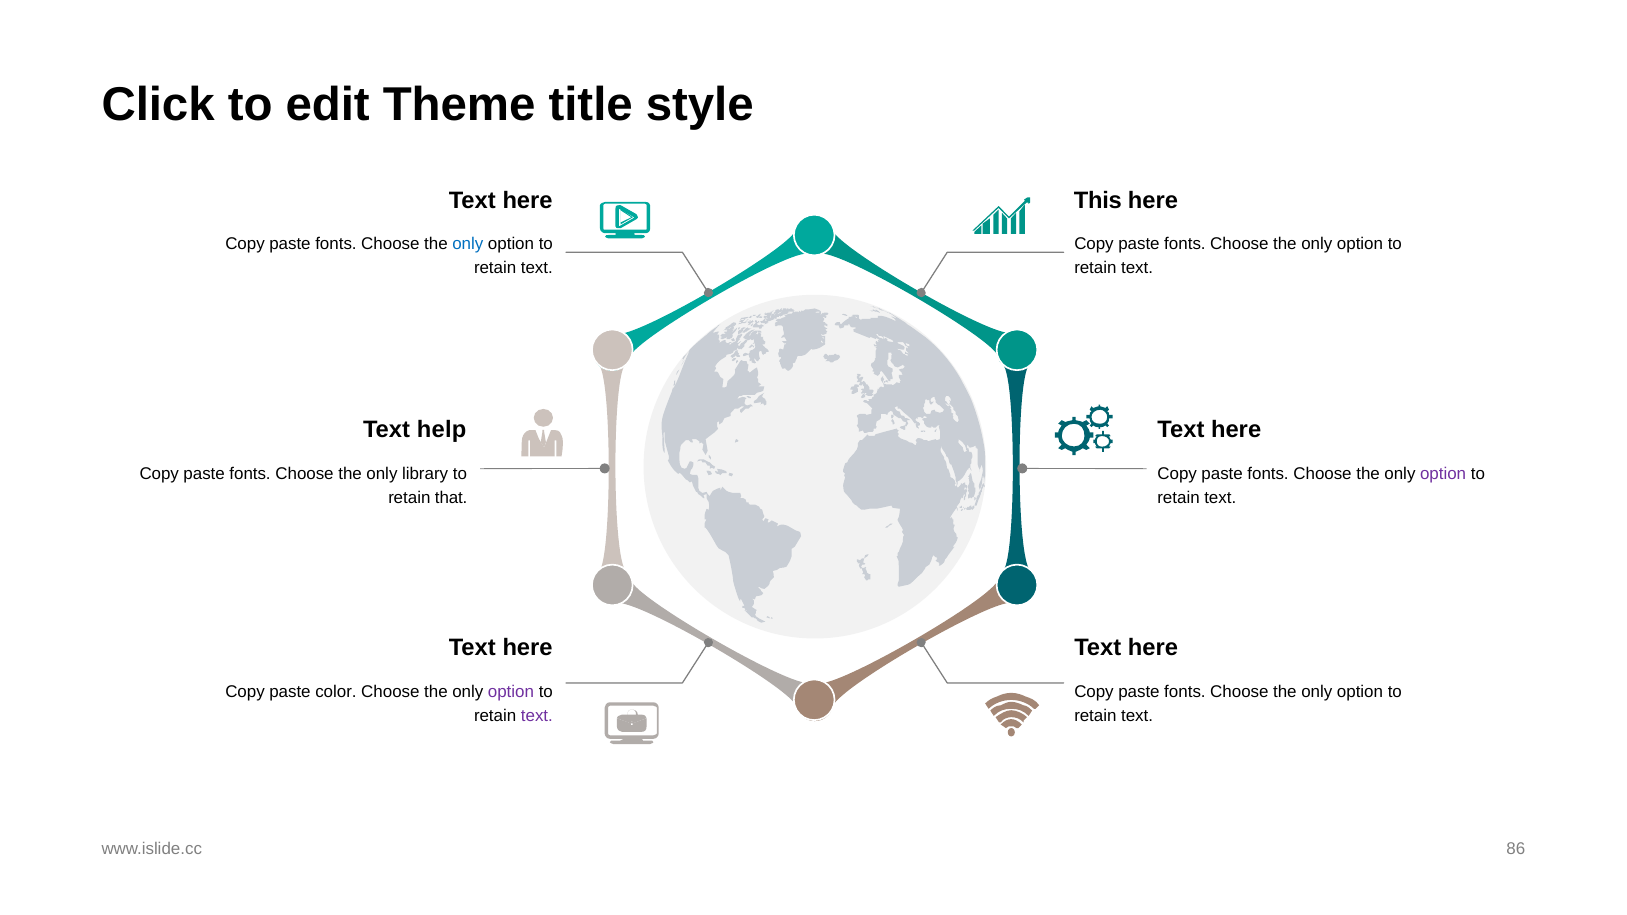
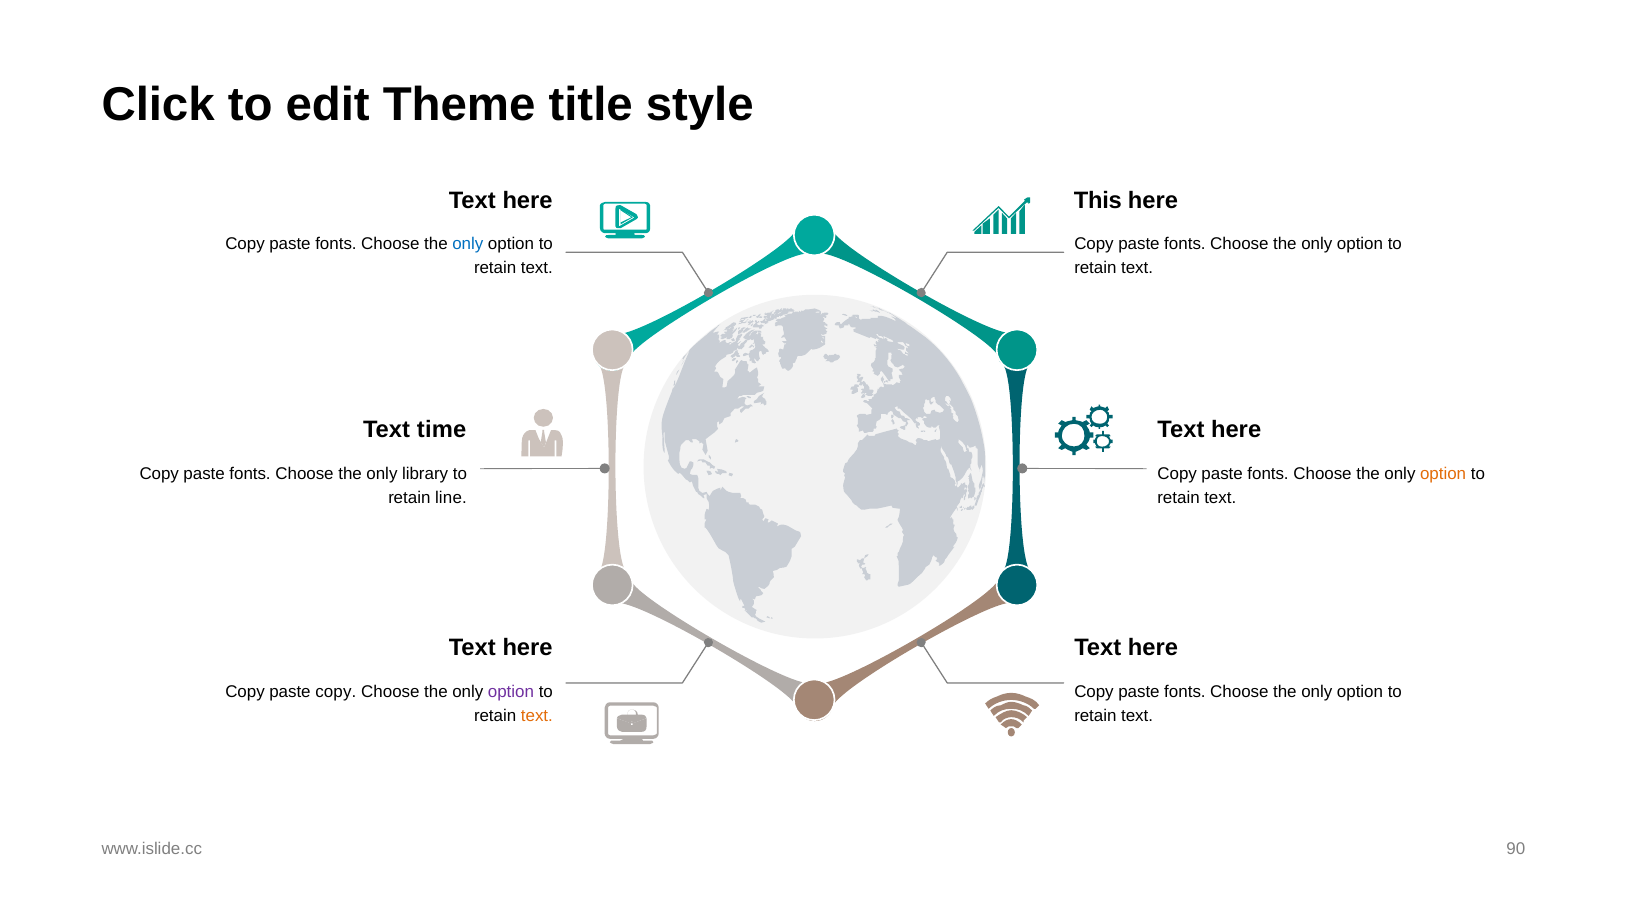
help: help -> time (442, 430)
option colour: purple -> orange (1443, 474)
that: that -> line (451, 498)
paste color: color -> copy (336, 692)
text colour: purple -> orange (537, 716)
86: 86 -> 90 (1516, 849)
